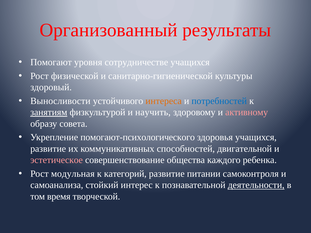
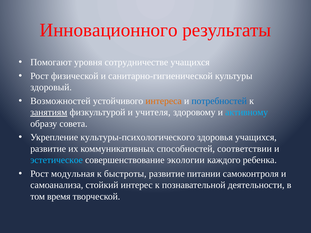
Организованный: Организованный -> Инновационного (109, 30)
Выносливости: Выносливости -> Возможностей (60, 101)
научить: научить -> учителя (153, 112)
активному colour: pink -> light blue (247, 112)
помогают-психологического: помогают-психологического -> культуры-психологического (138, 137)
двигательной: двигательной -> соответствии (244, 149)
эстетическое colour: pink -> light blue (57, 160)
общества: общества -> экологии (186, 160)
категорий: категорий -> быстроты (125, 174)
деятельности underline: present -> none (256, 185)
